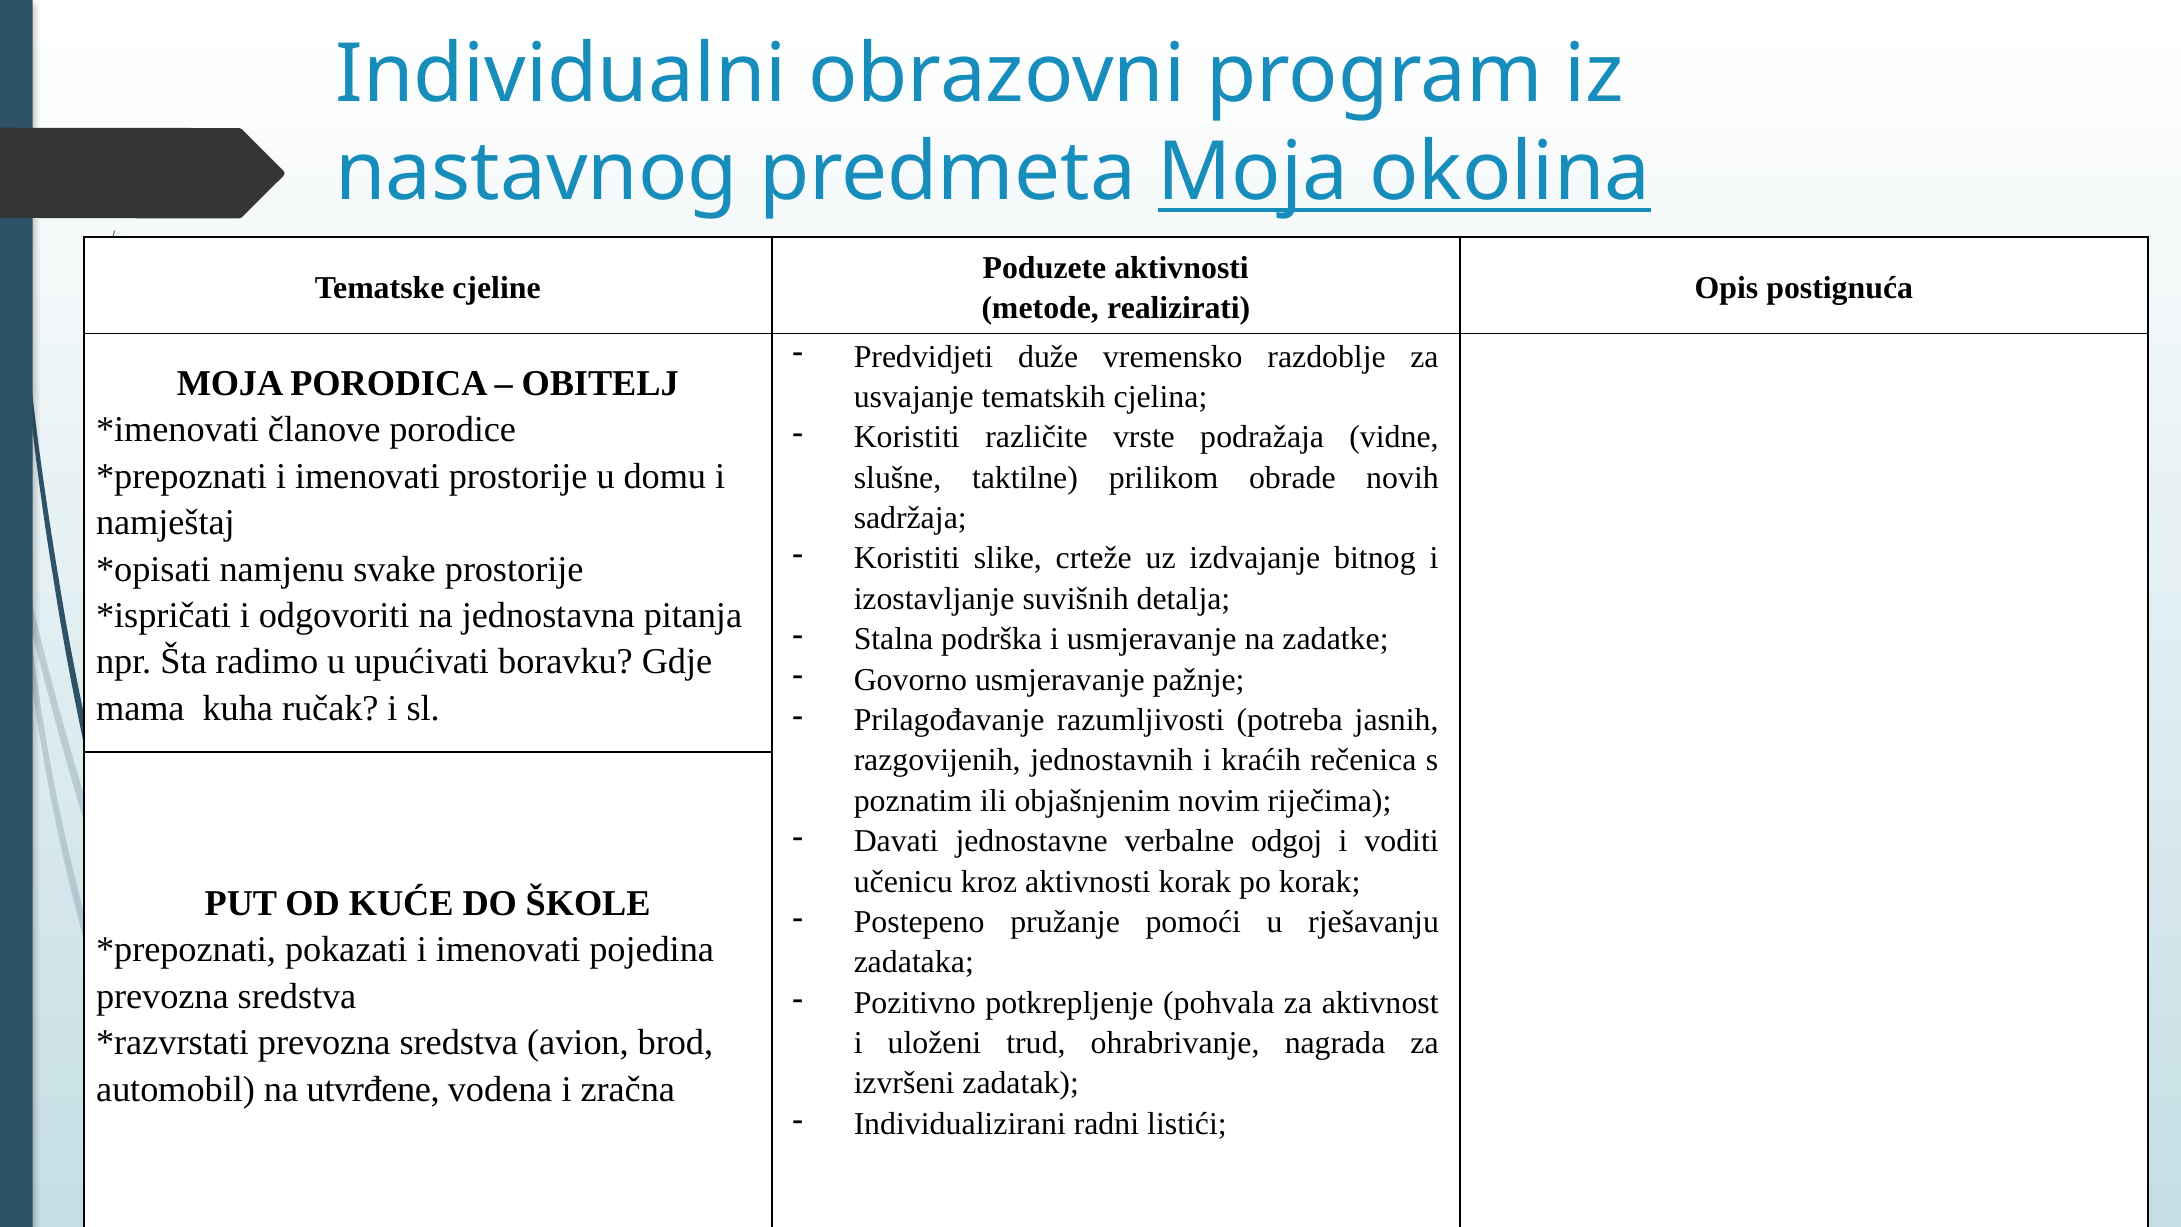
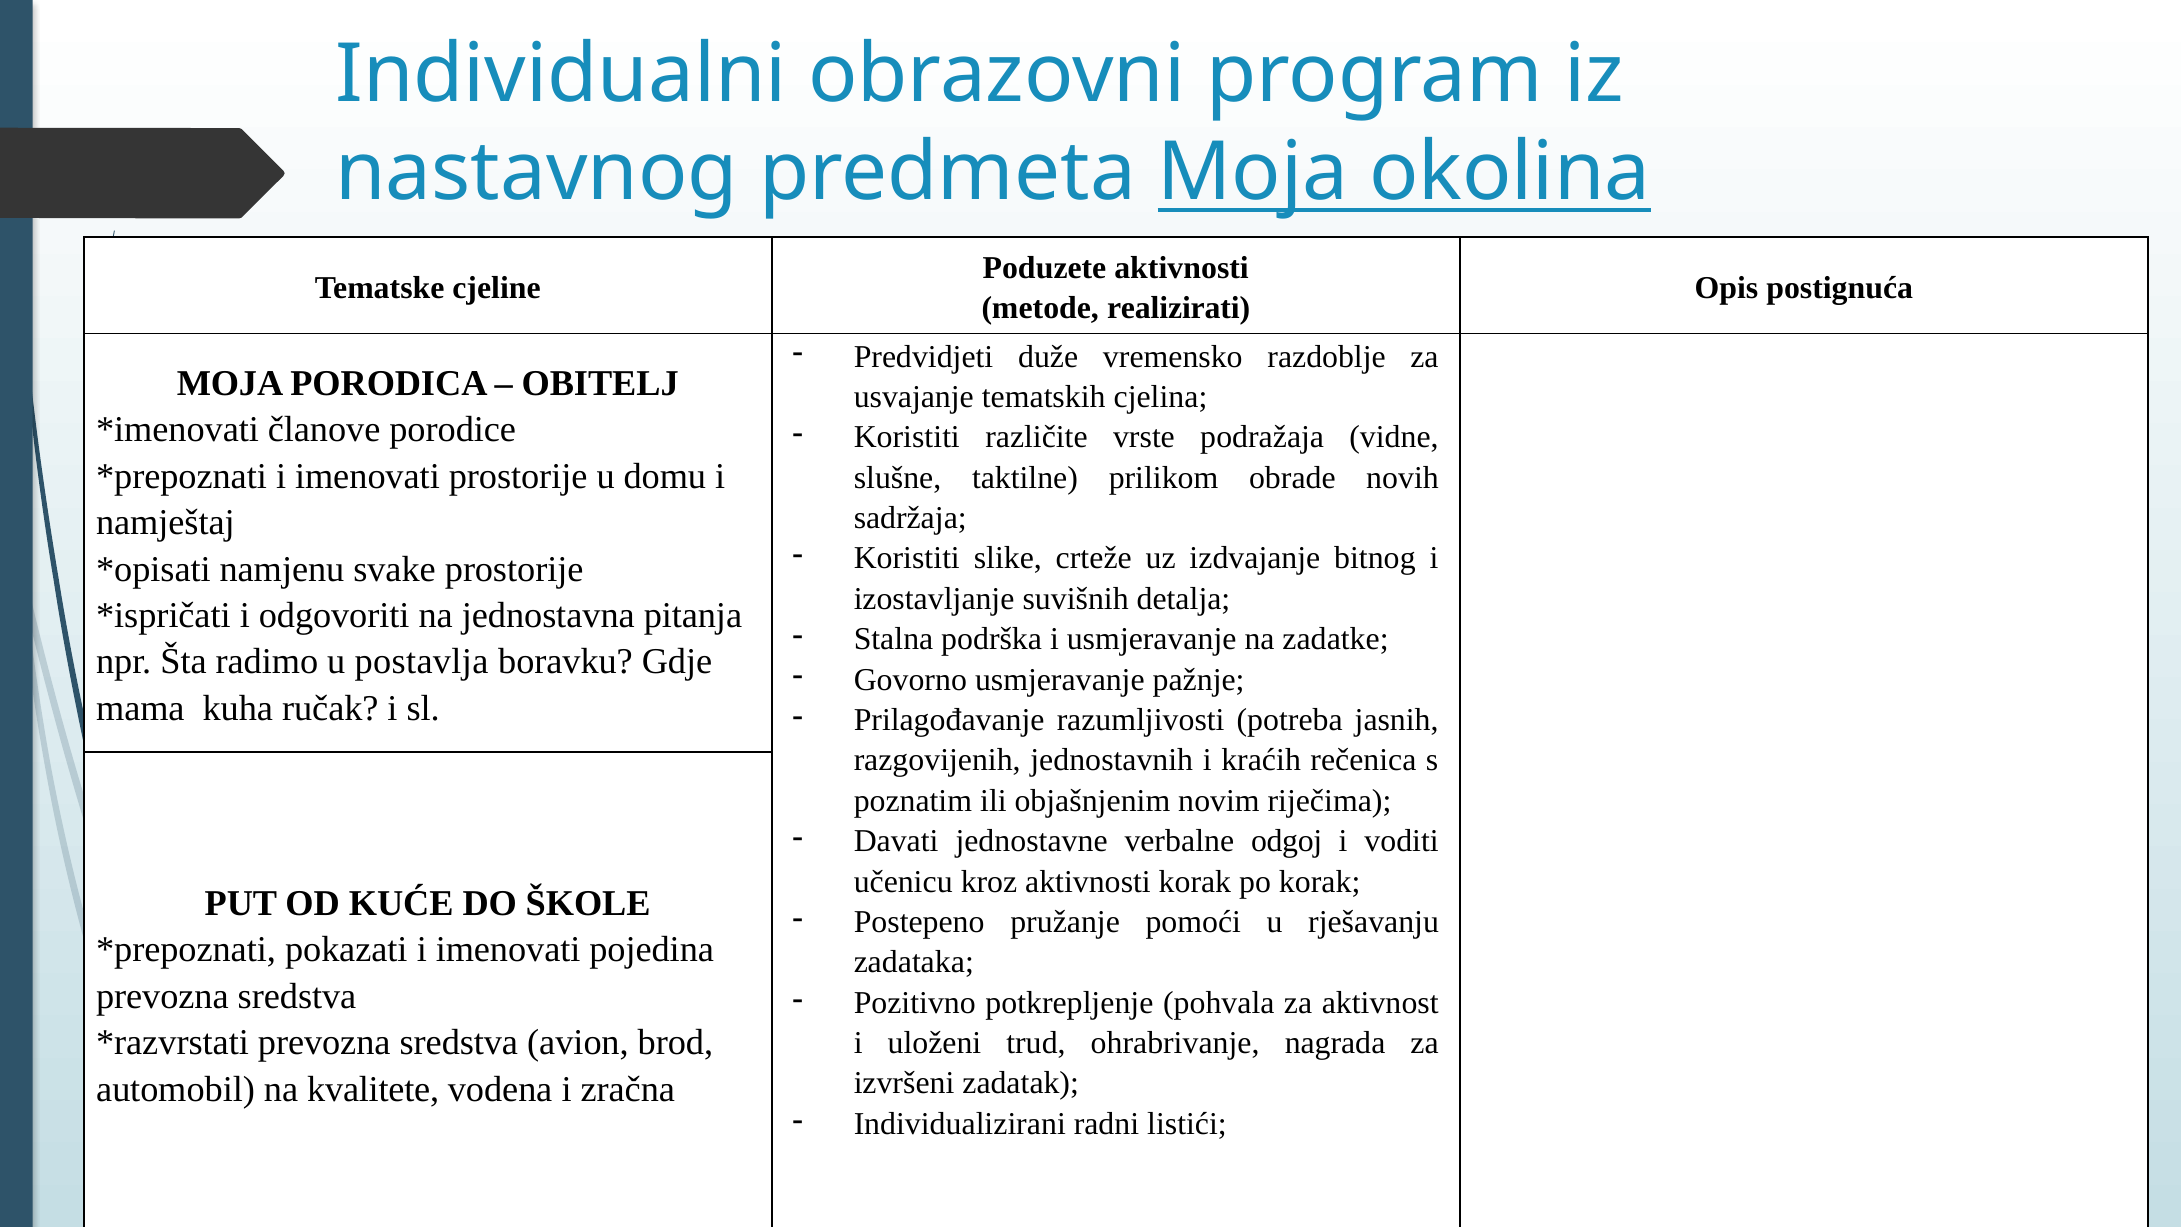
upućivati: upućivati -> postavlja (421, 662)
utvrđene: utvrđene -> kvalitete (373, 1089)
